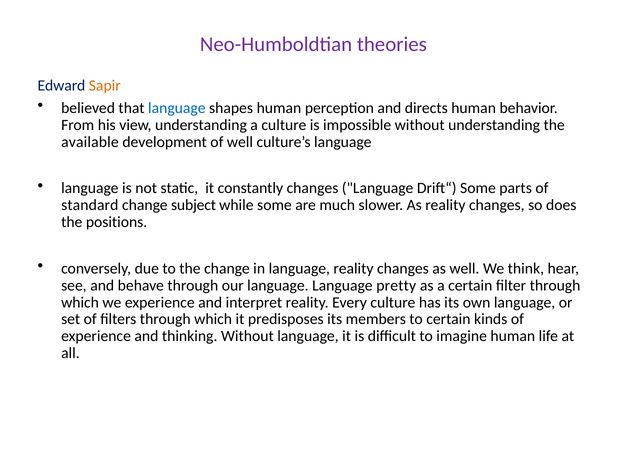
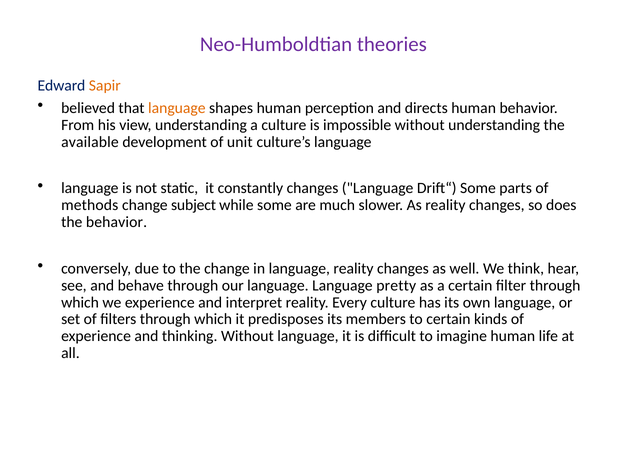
language colour: blue -> orange (177, 108)
of well: well -> unit (240, 142)
standard: standard -> methods (90, 205)
the positions: positions -> behavior (116, 222)
